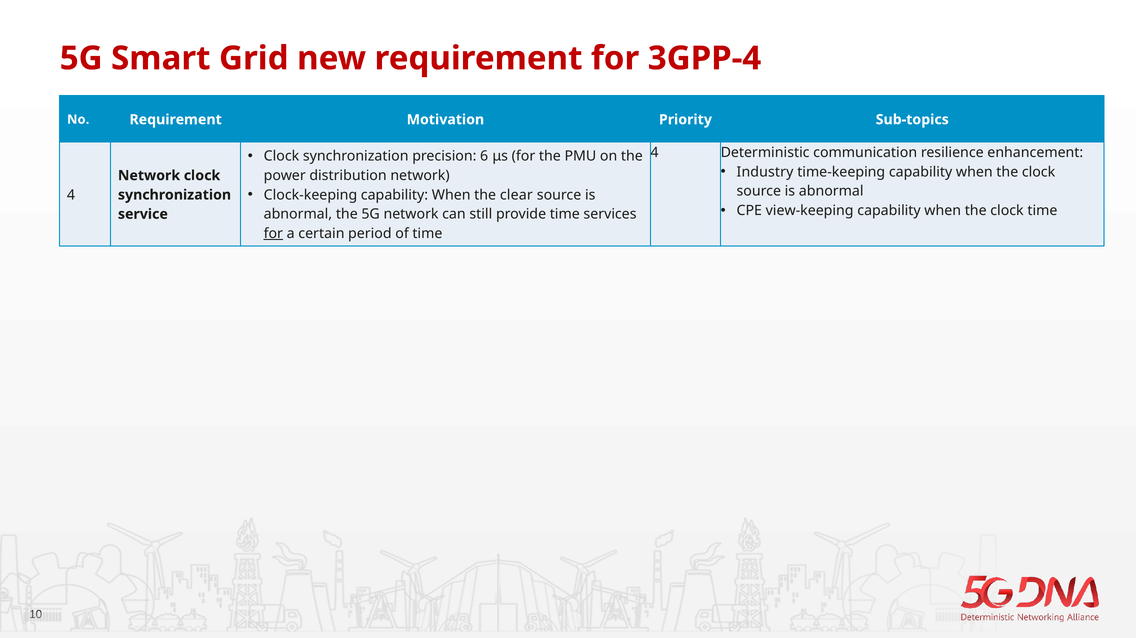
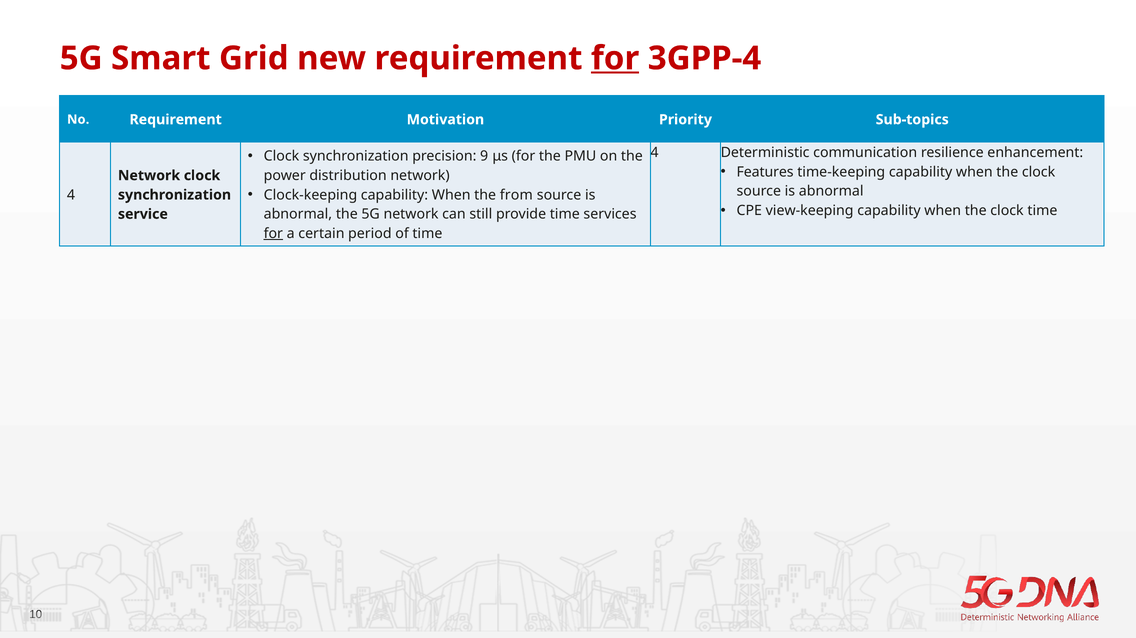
for underline: none -> present (615, 58)
6: 6 -> 9 (484, 156)
Industry: Industry -> Features (765, 172)
clear: clear -> from (516, 195)
